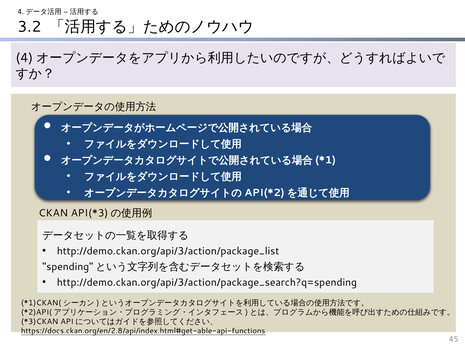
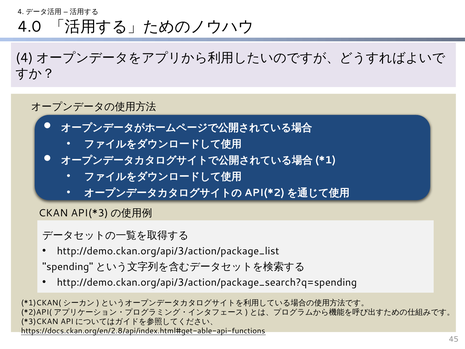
3.2: 3.2 -> 4.0 (29, 27)
